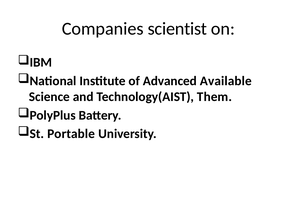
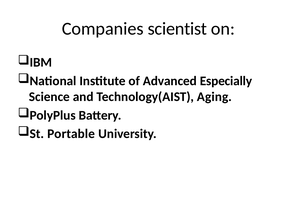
Available: Available -> Especially (226, 81)
Them: Them -> Aging (214, 97)
